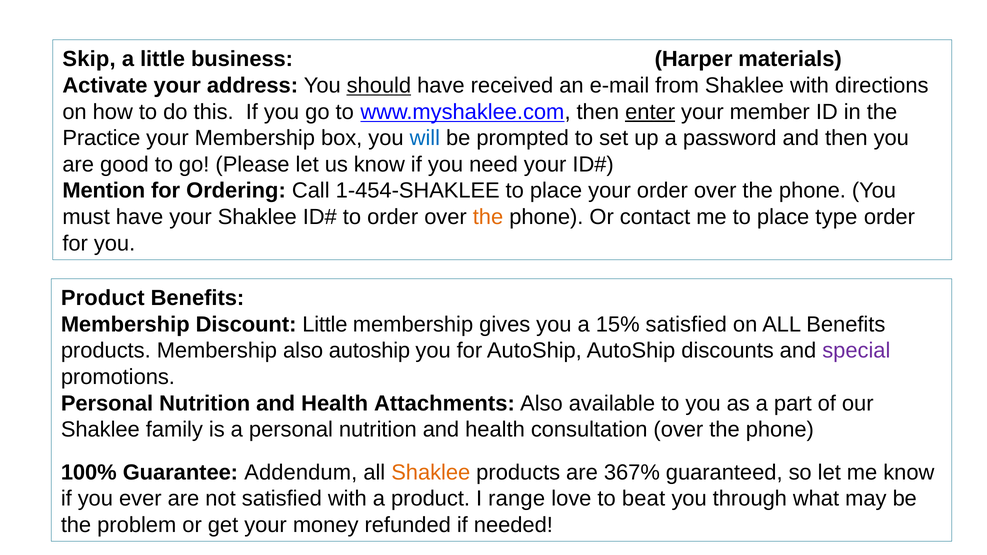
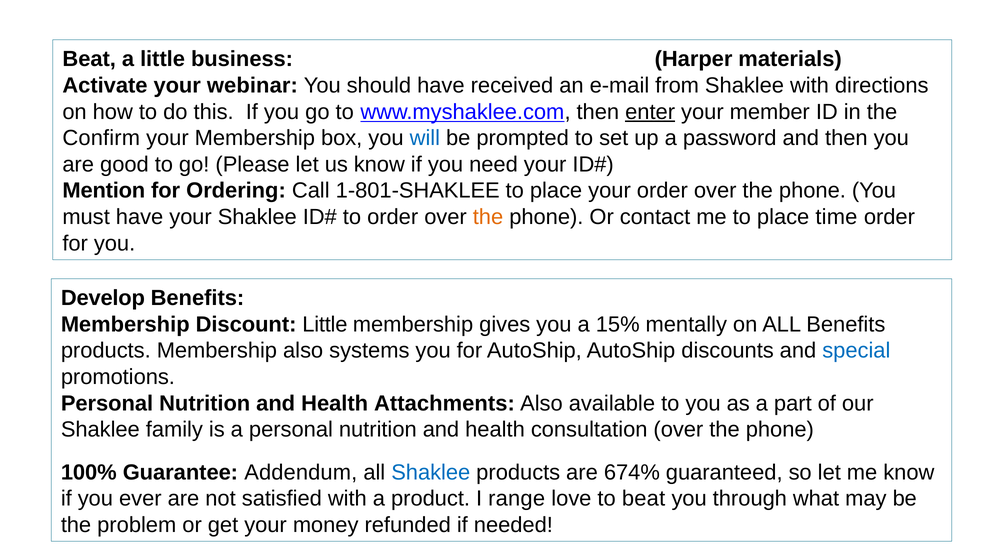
Skip: Skip -> Beat (89, 59)
address: address -> webinar (252, 86)
should underline: present -> none (379, 86)
Practice: Practice -> Confirm (101, 138)
1-454-SHAKLEE: 1-454-SHAKLEE -> 1-801-SHAKLEE (418, 191)
type: type -> time (836, 217)
Product: Product -> Develop (103, 298)
15% satisfied: satisfied -> mentally (686, 325)
also autoship: autoship -> systems (369, 351)
special colour: purple -> blue (856, 351)
Shaklee colour: orange -> blue (431, 473)
367%: 367% -> 674% (632, 473)
